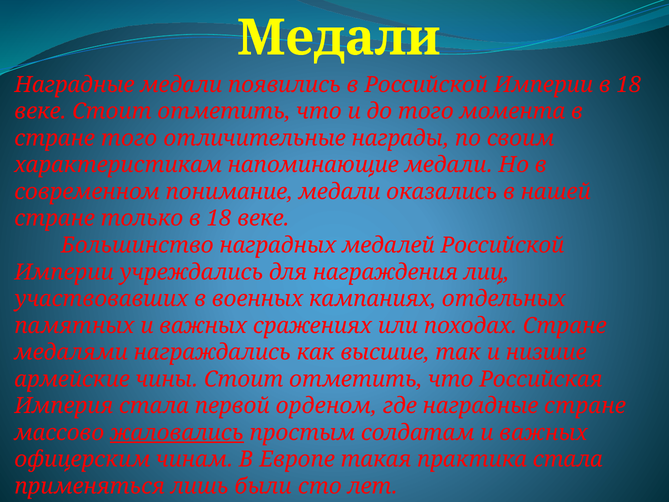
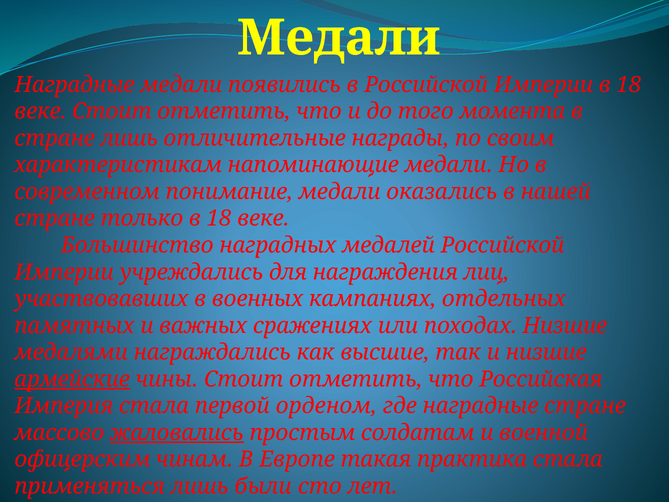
стране того: того -> лишь (129, 138)
походах Стране: Стране -> Низшие (565, 326)
армейские underline: none -> present (72, 379)
солдатам и важных: важных -> военной (544, 433)
